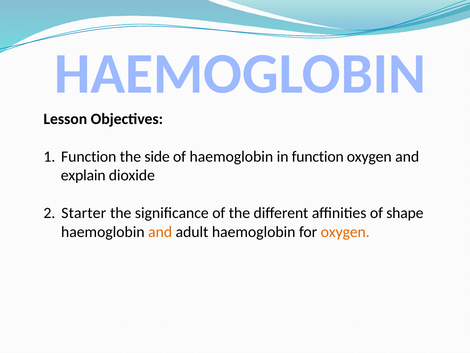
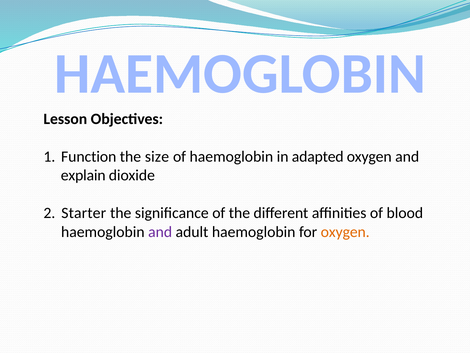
side: side -> size (157, 156)
in function: function -> adapted (318, 156)
shape: shape -> blood (405, 213)
and colour: orange -> purple (160, 232)
